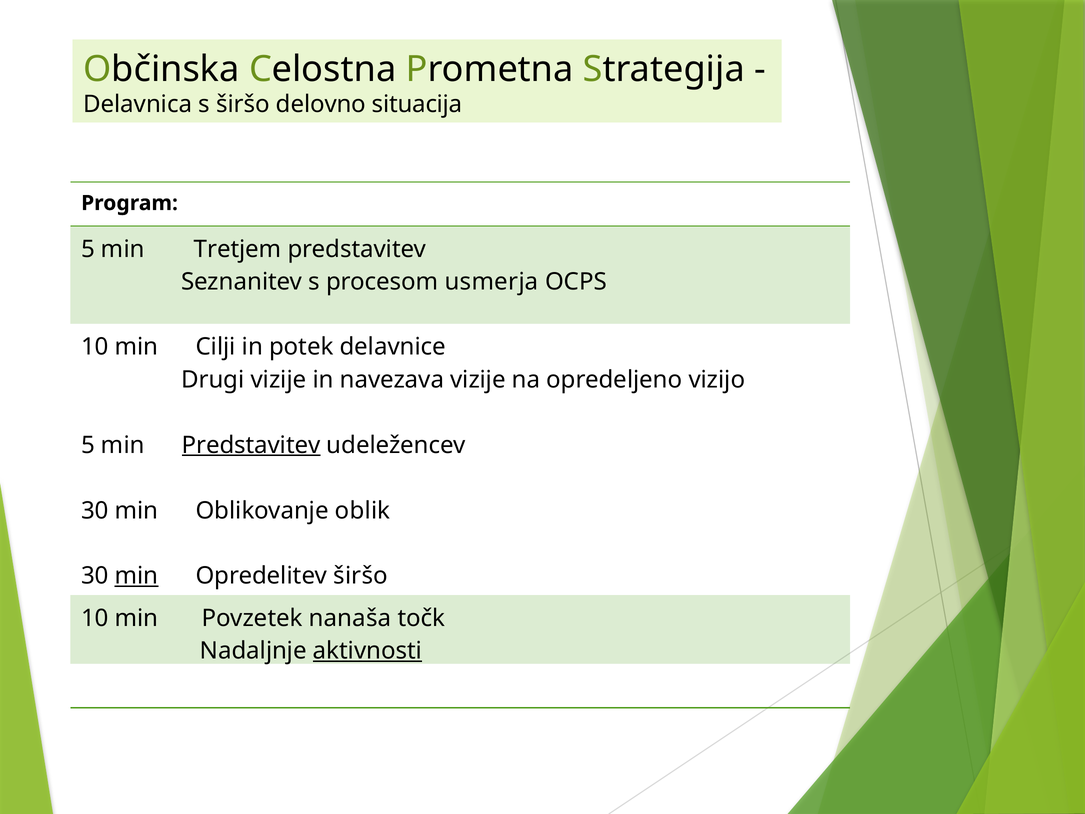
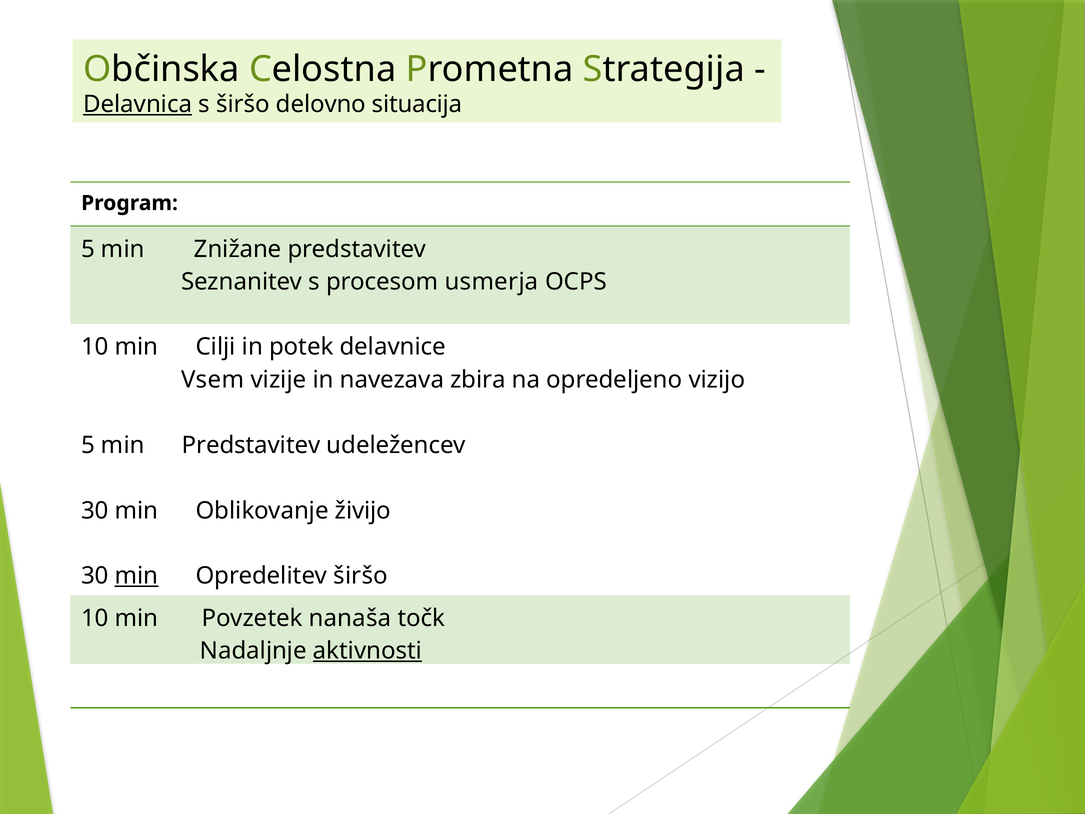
Delavnica underline: none -> present (138, 104)
Tretjem: Tretjem -> Znižane (238, 249)
Drugi: Drugi -> Vsem (213, 380)
navezava vizije: vizije -> zbira (478, 380)
Predstavitev underline: present -> none (251, 445)
oblik: oblik -> živijo (363, 510)
